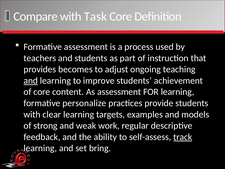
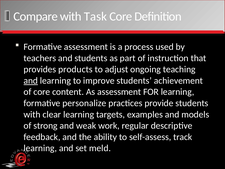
becomes: becomes -> products (75, 69)
track underline: present -> none (183, 137)
bring: bring -> meld (100, 148)
